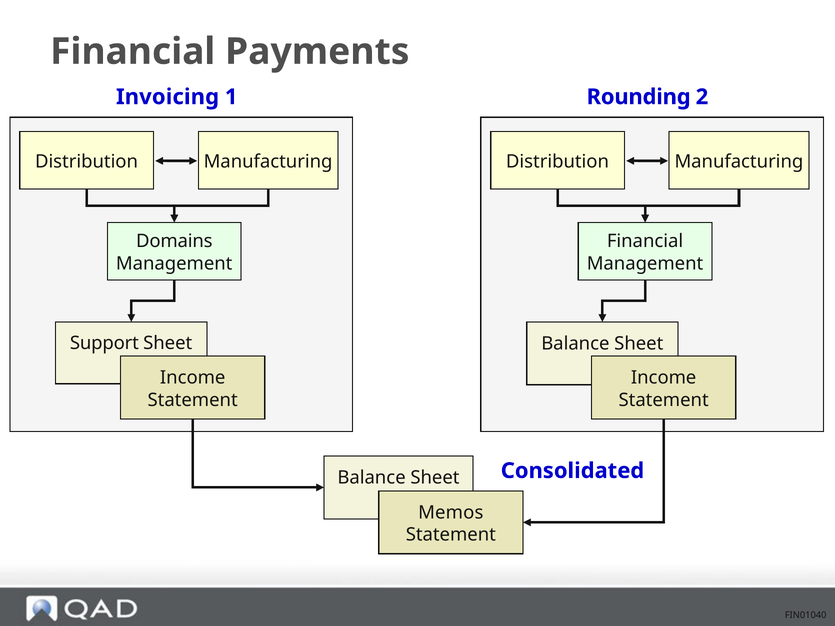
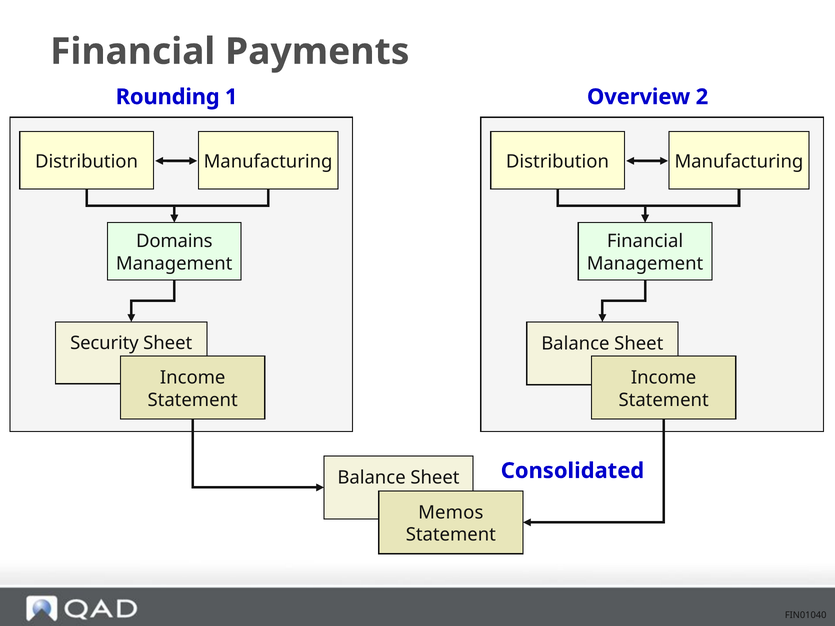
Invoicing: Invoicing -> Rounding (168, 97)
Rounding: Rounding -> Overview (639, 97)
Support: Support -> Security (104, 343)
